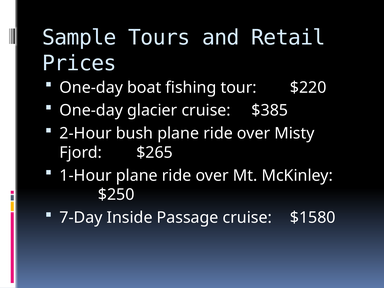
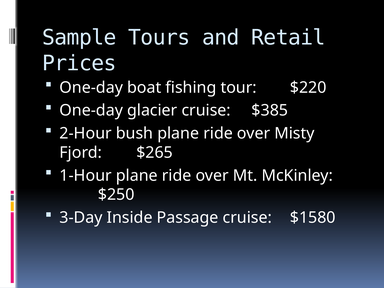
7-Day: 7-Day -> 3-Day (81, 218)
